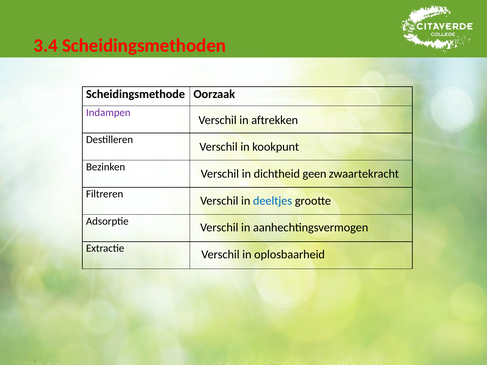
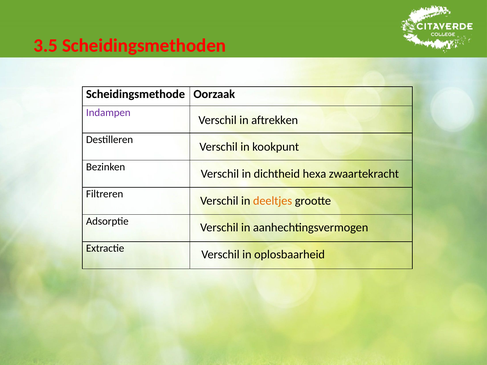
3.4: 3.4 -> 3.5 (46, 46)
geen: geen -> hexa (314, 174)
deeltjes colour: blue -> orange (273, 201)
